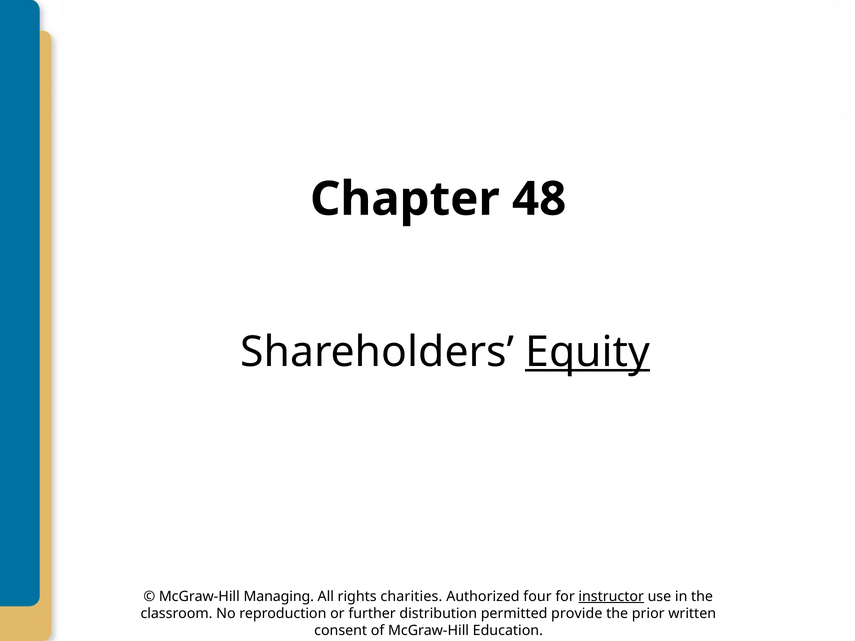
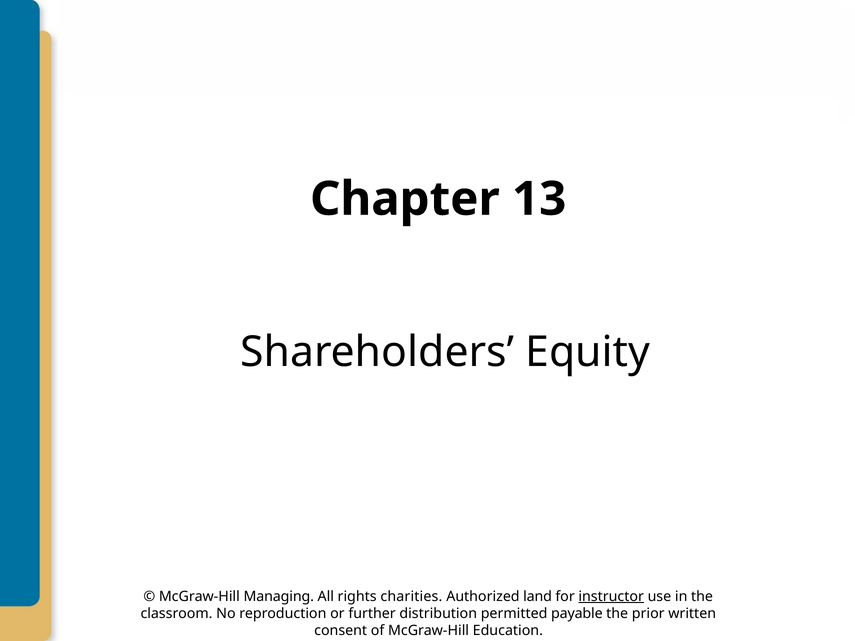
48: 48 -> 13 (539, 199)
Equity underline: present -> none (588, 352)
four: four -> land (538, 597)
provide: provide -> payable (577, 614)
